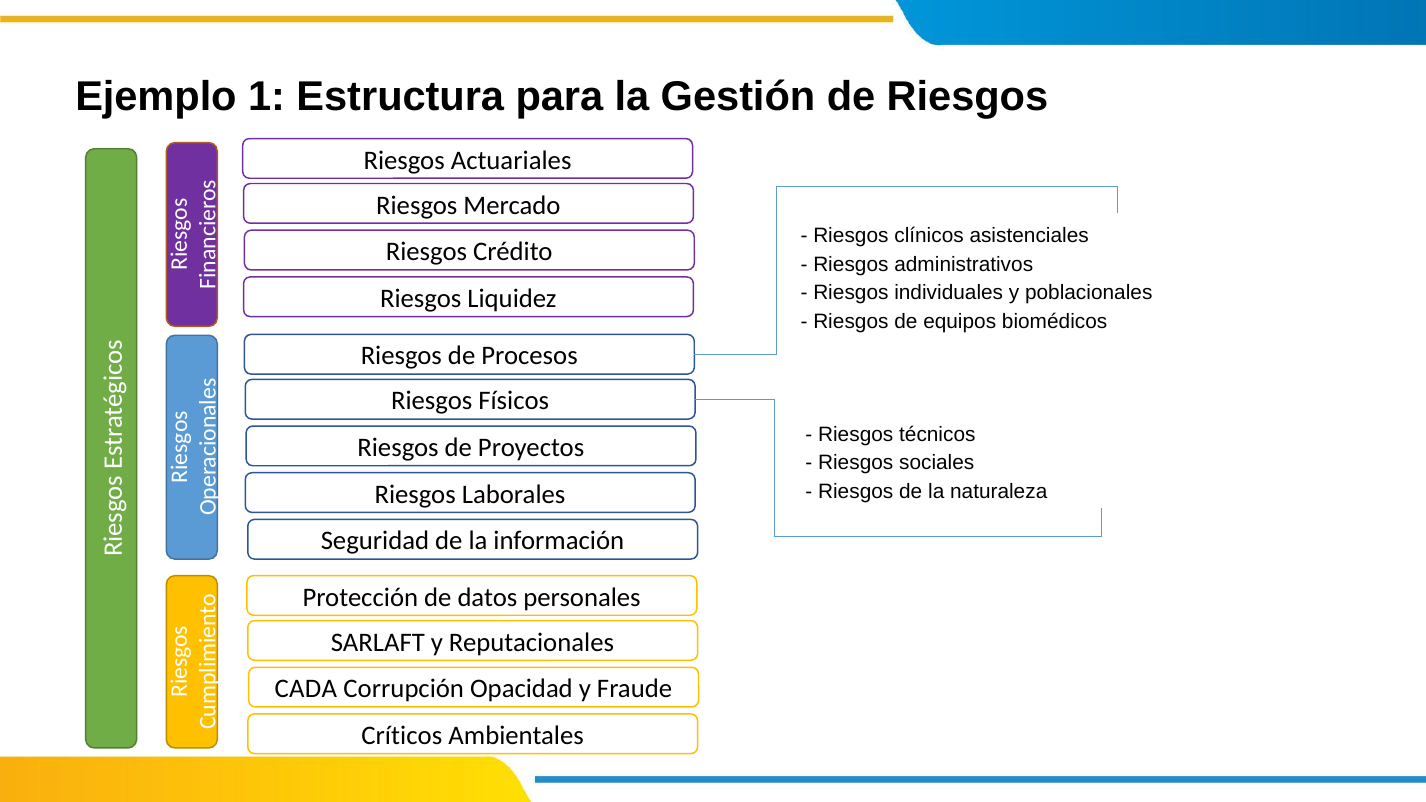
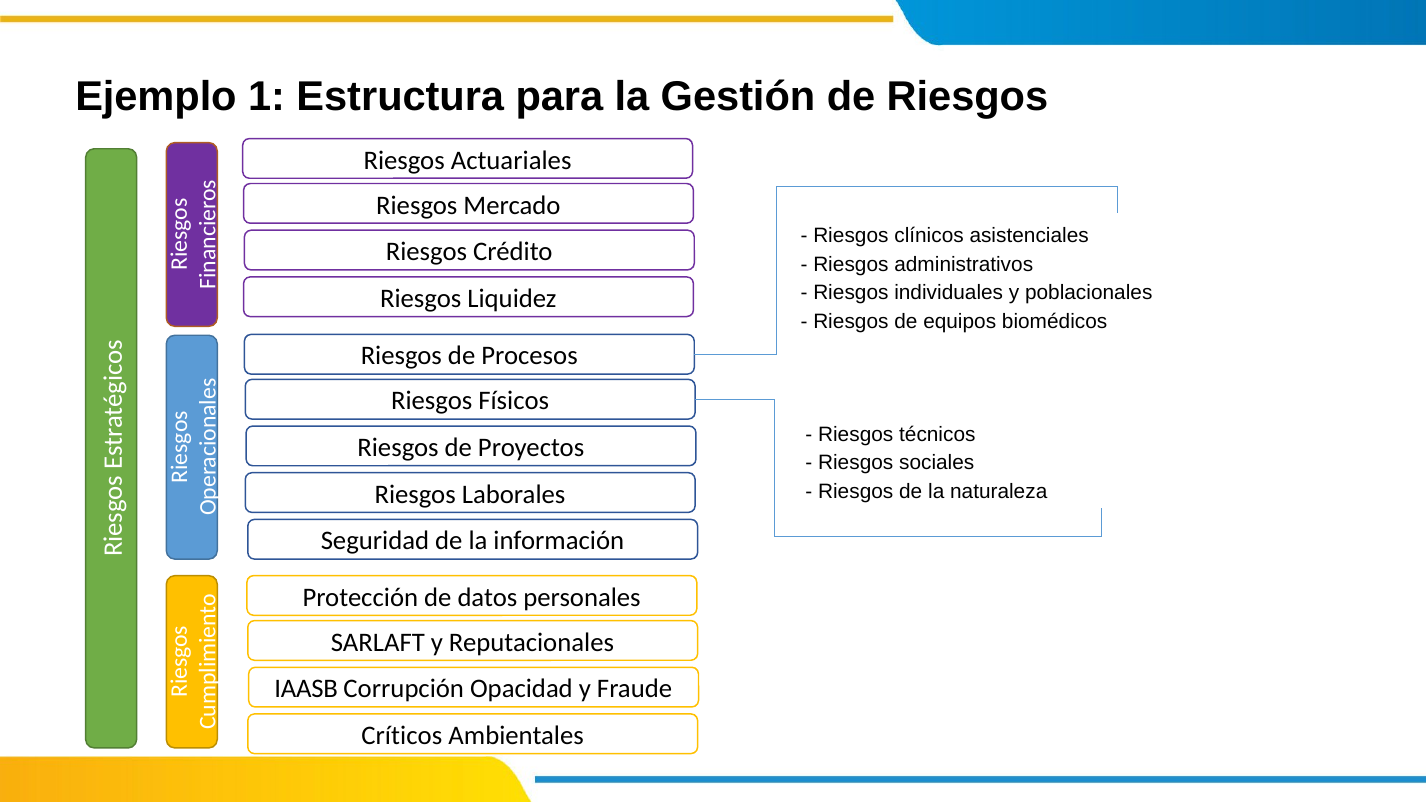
CADA: CADA -> IAASB (306, 689)
